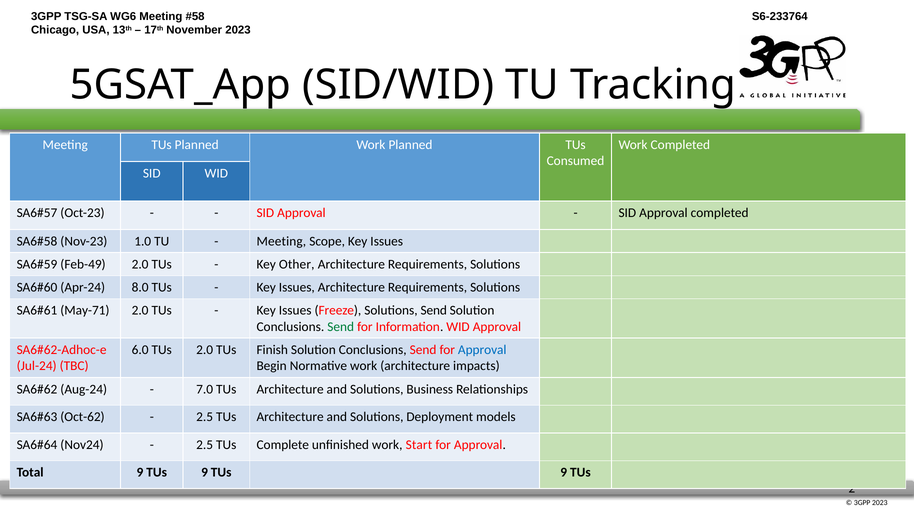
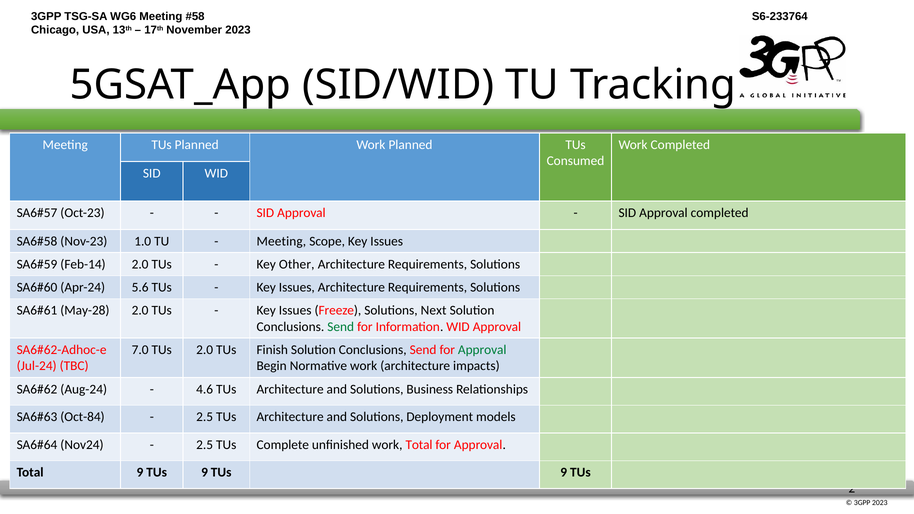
Feb-49: Feb-49 -> Feb-14 (83, 264)
8.0: 8.0 -> 5.6 (140, 287)
May-71: May-71 -> May-28 (85, 311)
Solutions Send: Send -> Next (434, 311)
6.0: 6.0 -> 7.0 (140, 350)
Approval colour: blue -> green (482, 350)
7.0: 7.0 -> 4.6 (205, 389)
Oct-62: Oct-62 -> Oct-84 (83, 417)
work Start: Start -> Total (419, 445)
